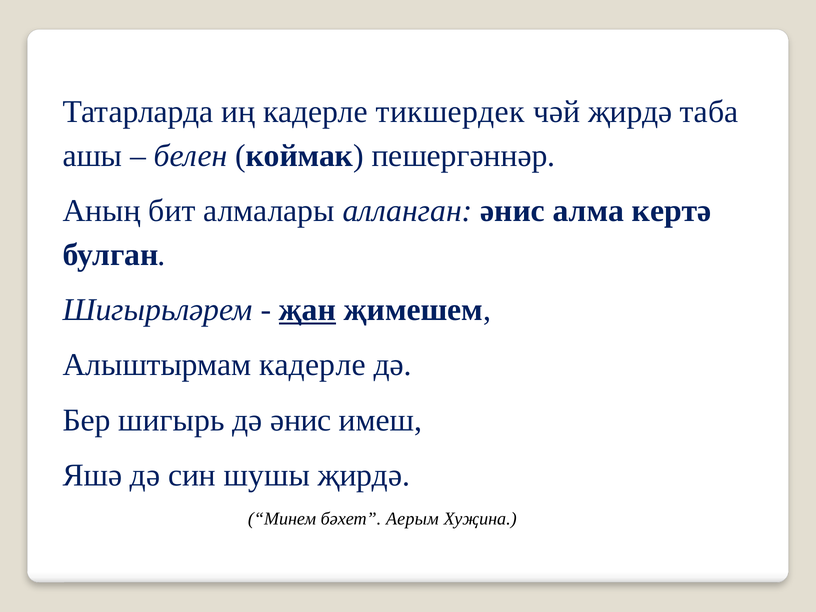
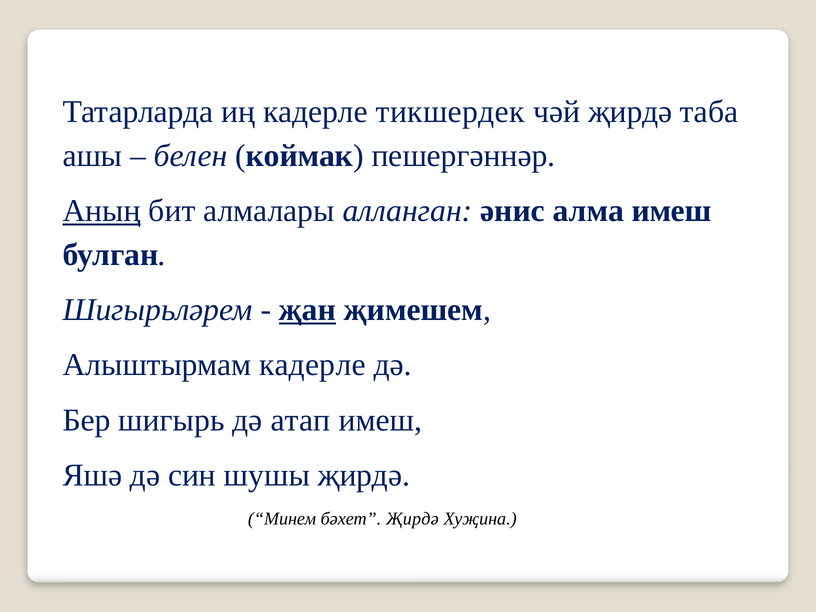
Аның underline: none -> present (102, 211)
алма кертә: кертә -> имеш (672, 211)
дә әнис: әнис -> атап (301, 420)
бәхет Аерым: Аерым -> Җирдә (412, 519)
